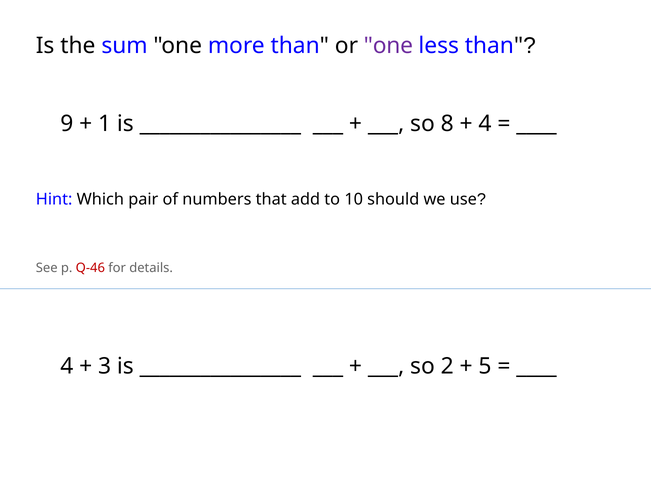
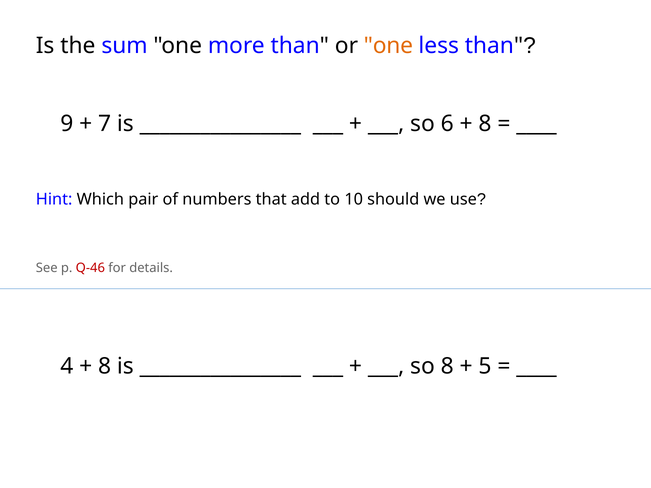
one colour: purple -> orange (388, 46)
1: 1 -> 7 (105, 124)
8: 8 -> 6 (447, 124)
4: 4 -> 8 (485, 124)
3: 3 -> 8 (105, 366)
so 2: 2 -> 8 (447, 366)
